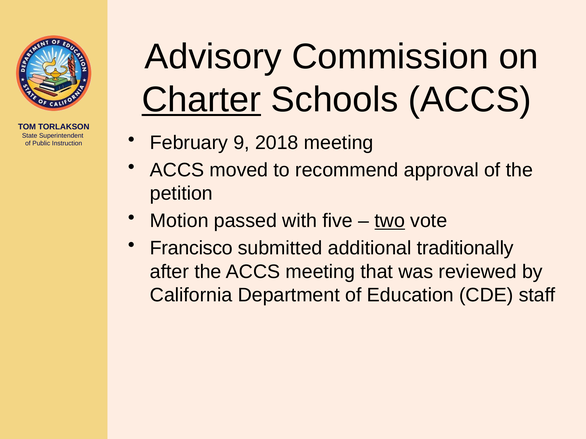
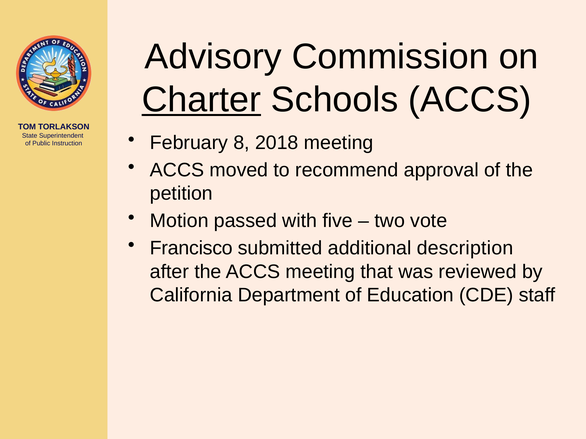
9: 9 -> 8 (242, 143)
two underline: present -> none (390, 221)
traditionally: traditionally -> description (465, 248)
